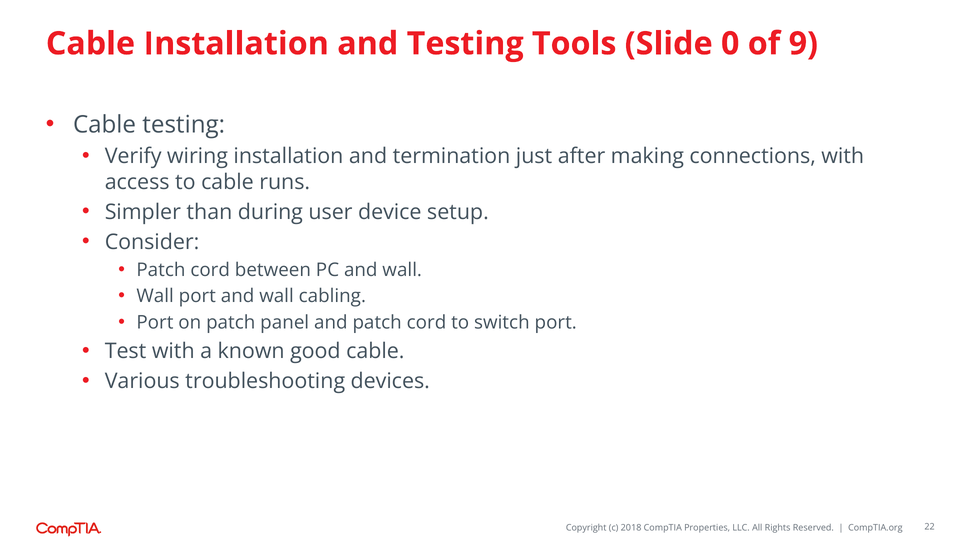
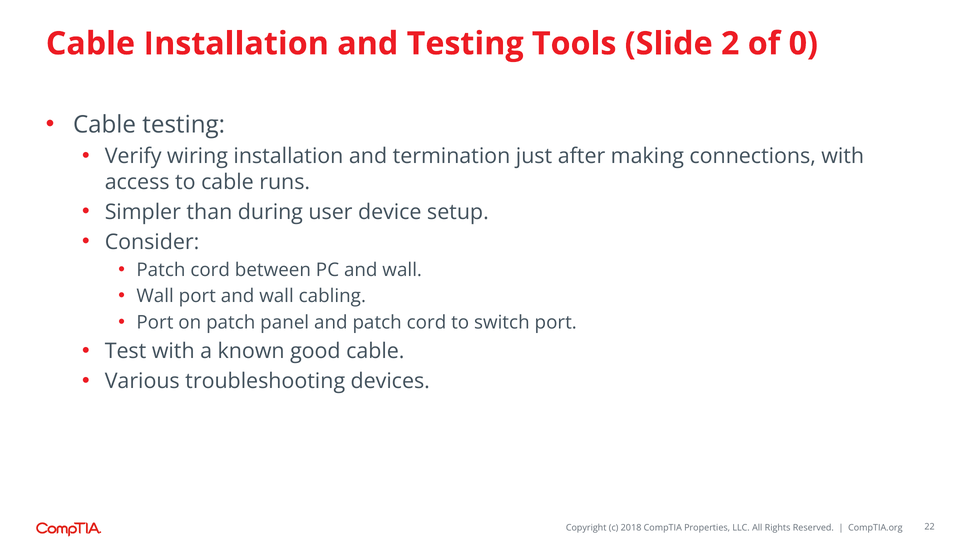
0: 0 -> 2 (730, 44)
9: 9 -> 0 (803, 44)
